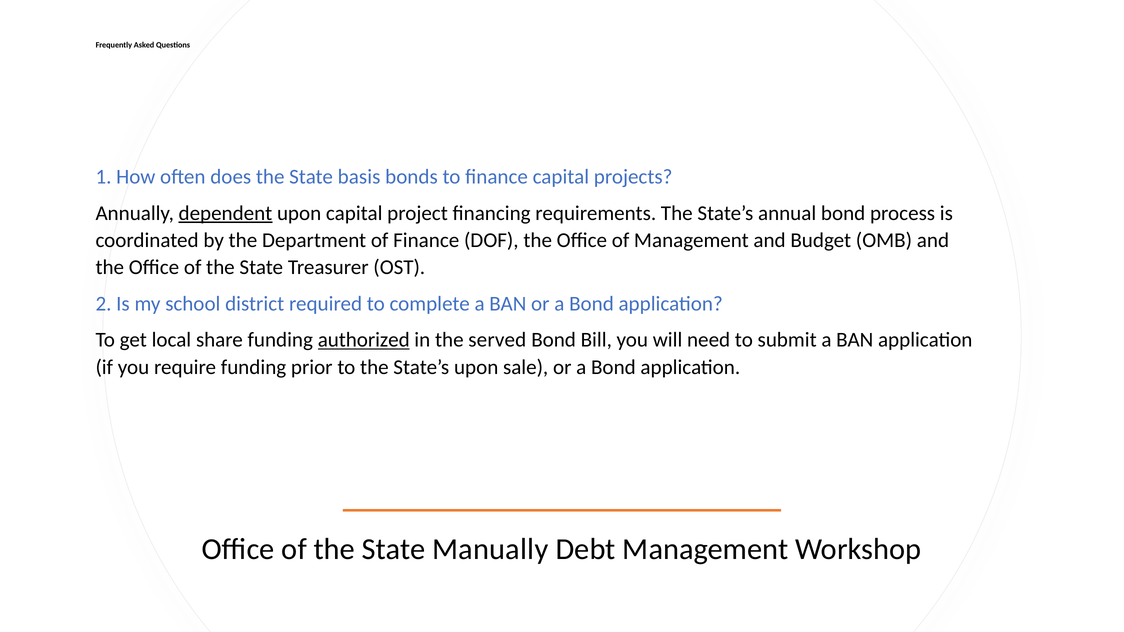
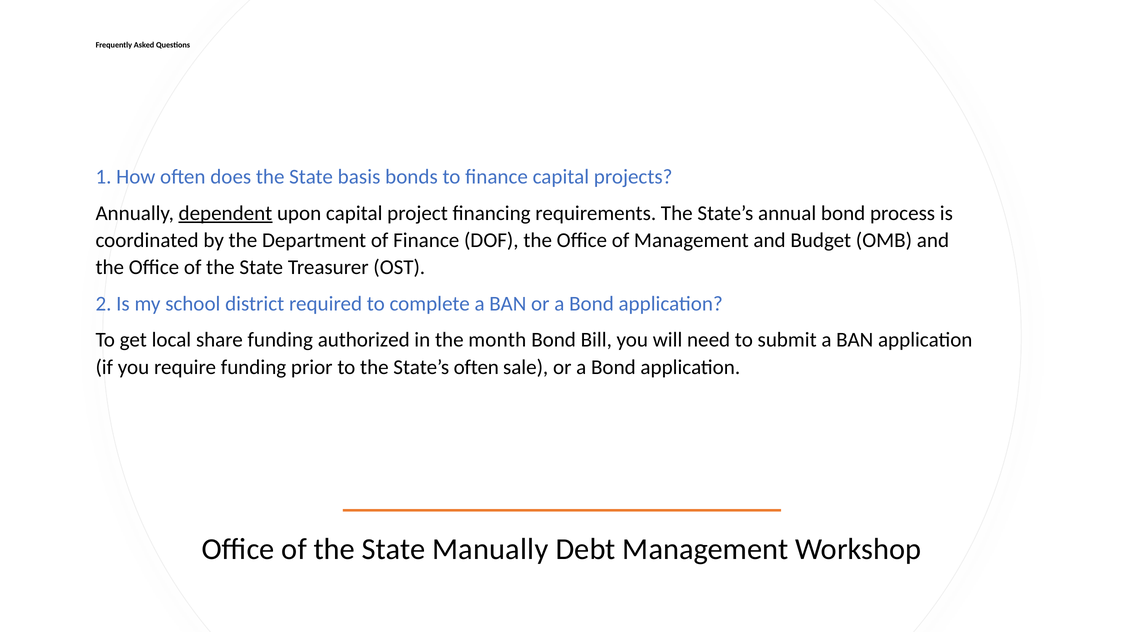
authorized underline: present -> none (364, 340)
served: served -> month (497, 340)
State’s upon: upon -> often (476, 367)
